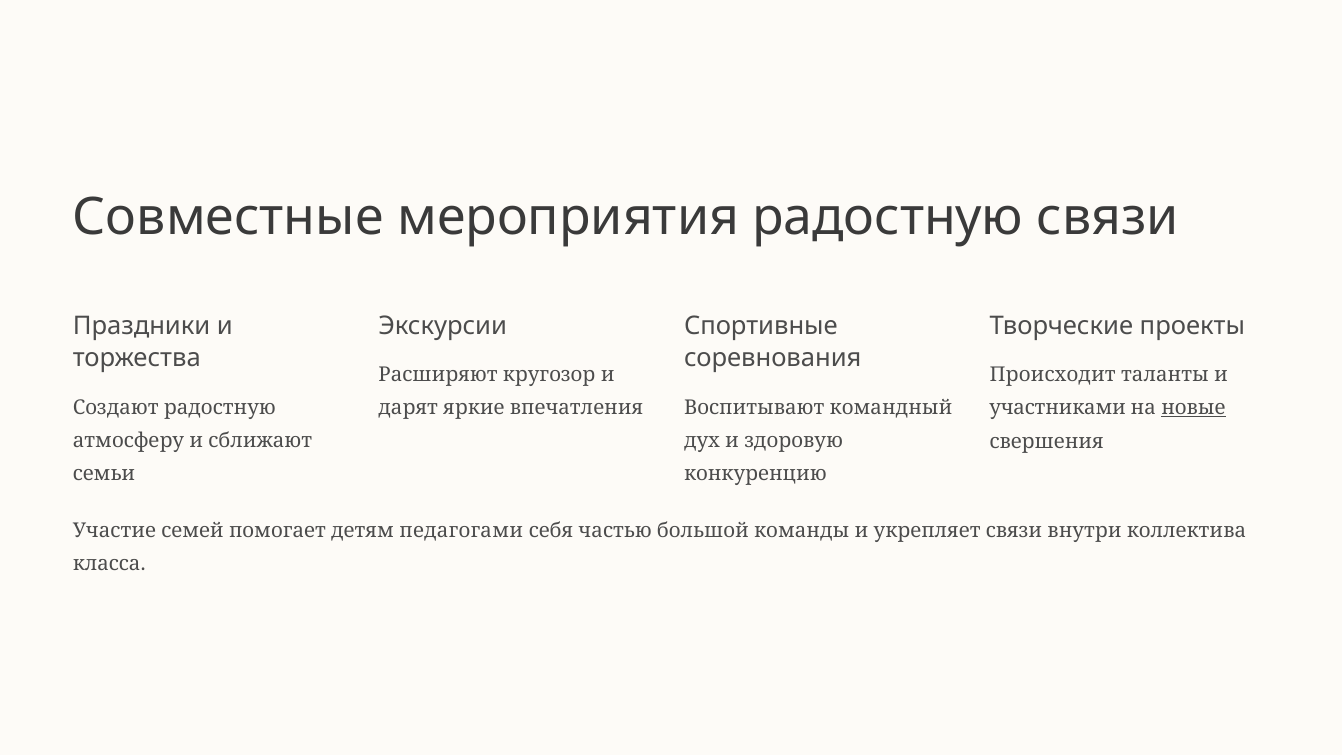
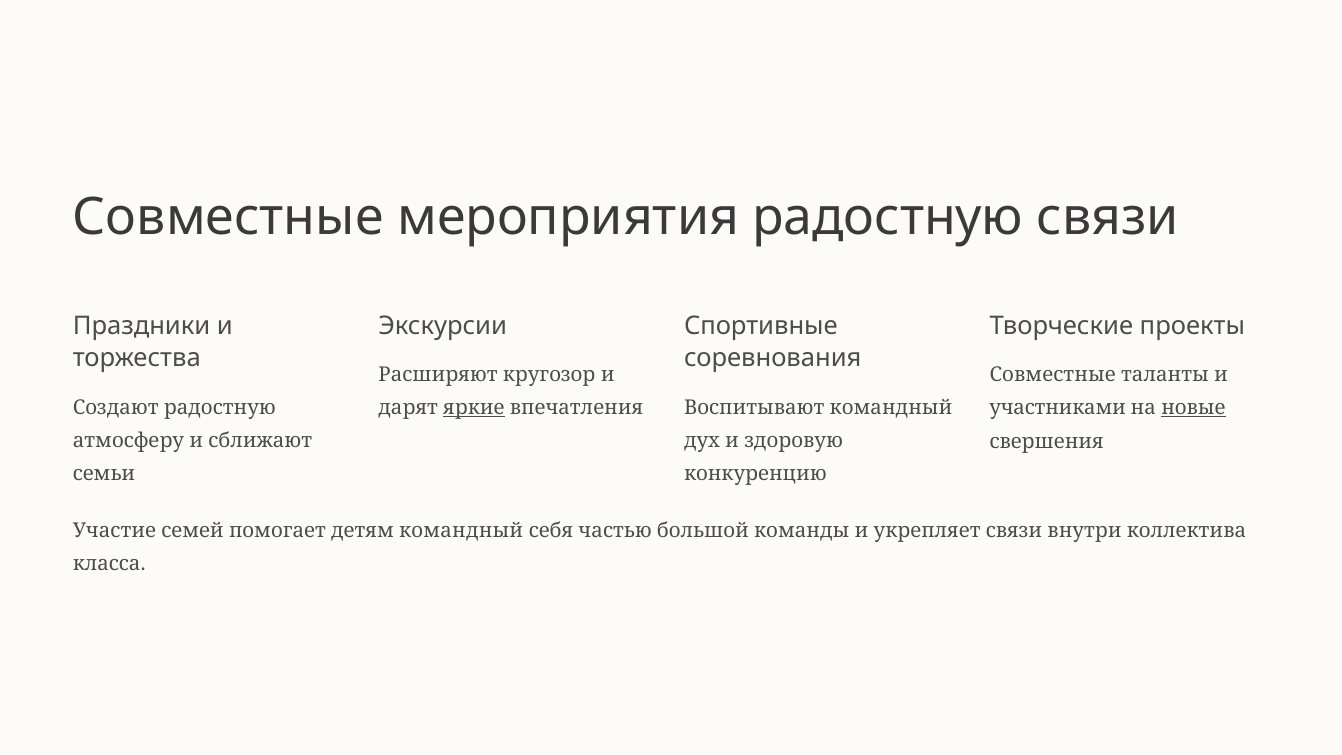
Происходит: Происходит -> Совместные (1053, 375)
яркие underline: none -> present (474, 408)
детям педагогами: педагогами -> командный (461, 531)
